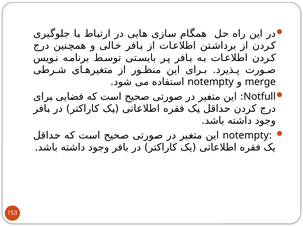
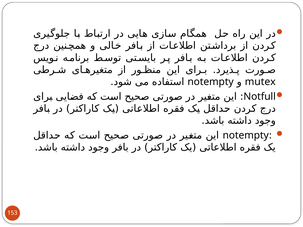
merge: merge -> mutex (260, 82)
